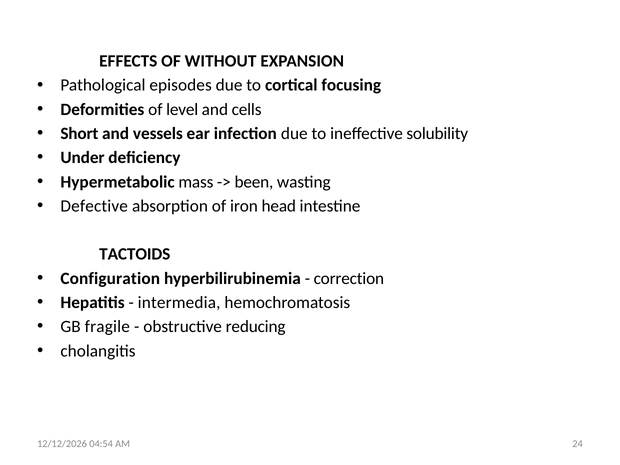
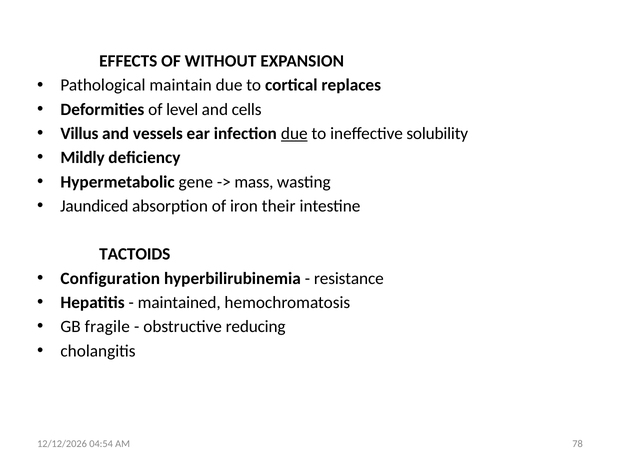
episodes: episodes -> maintain (181, 85)
focusing: focusing -> replaces (351, 85)
Short: Short -> Villus (79, 134)
due underline: none -> present (294, 134)
Under: Under -> Mildly (83, 158)
mass: mass -> gene (196, 182)
been: been -> mass (254, 182)
Defective: Defective -> Jaundiced (94, 206)
head: head -> their (279, 206)
correction: correction -> resistance (349, 278)
intermedia: intermedia -> maintained (179, 303)
24: 24 -> 78 (578, 444)
